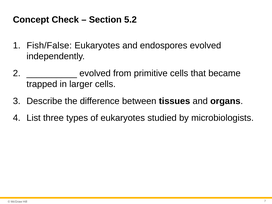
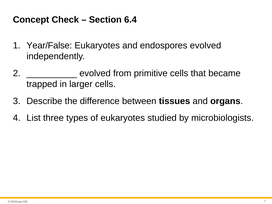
5.2: 5.2 -> 6.4 (130, 20)
Fish/False: Fish/False -> Year/False (49, 45)
